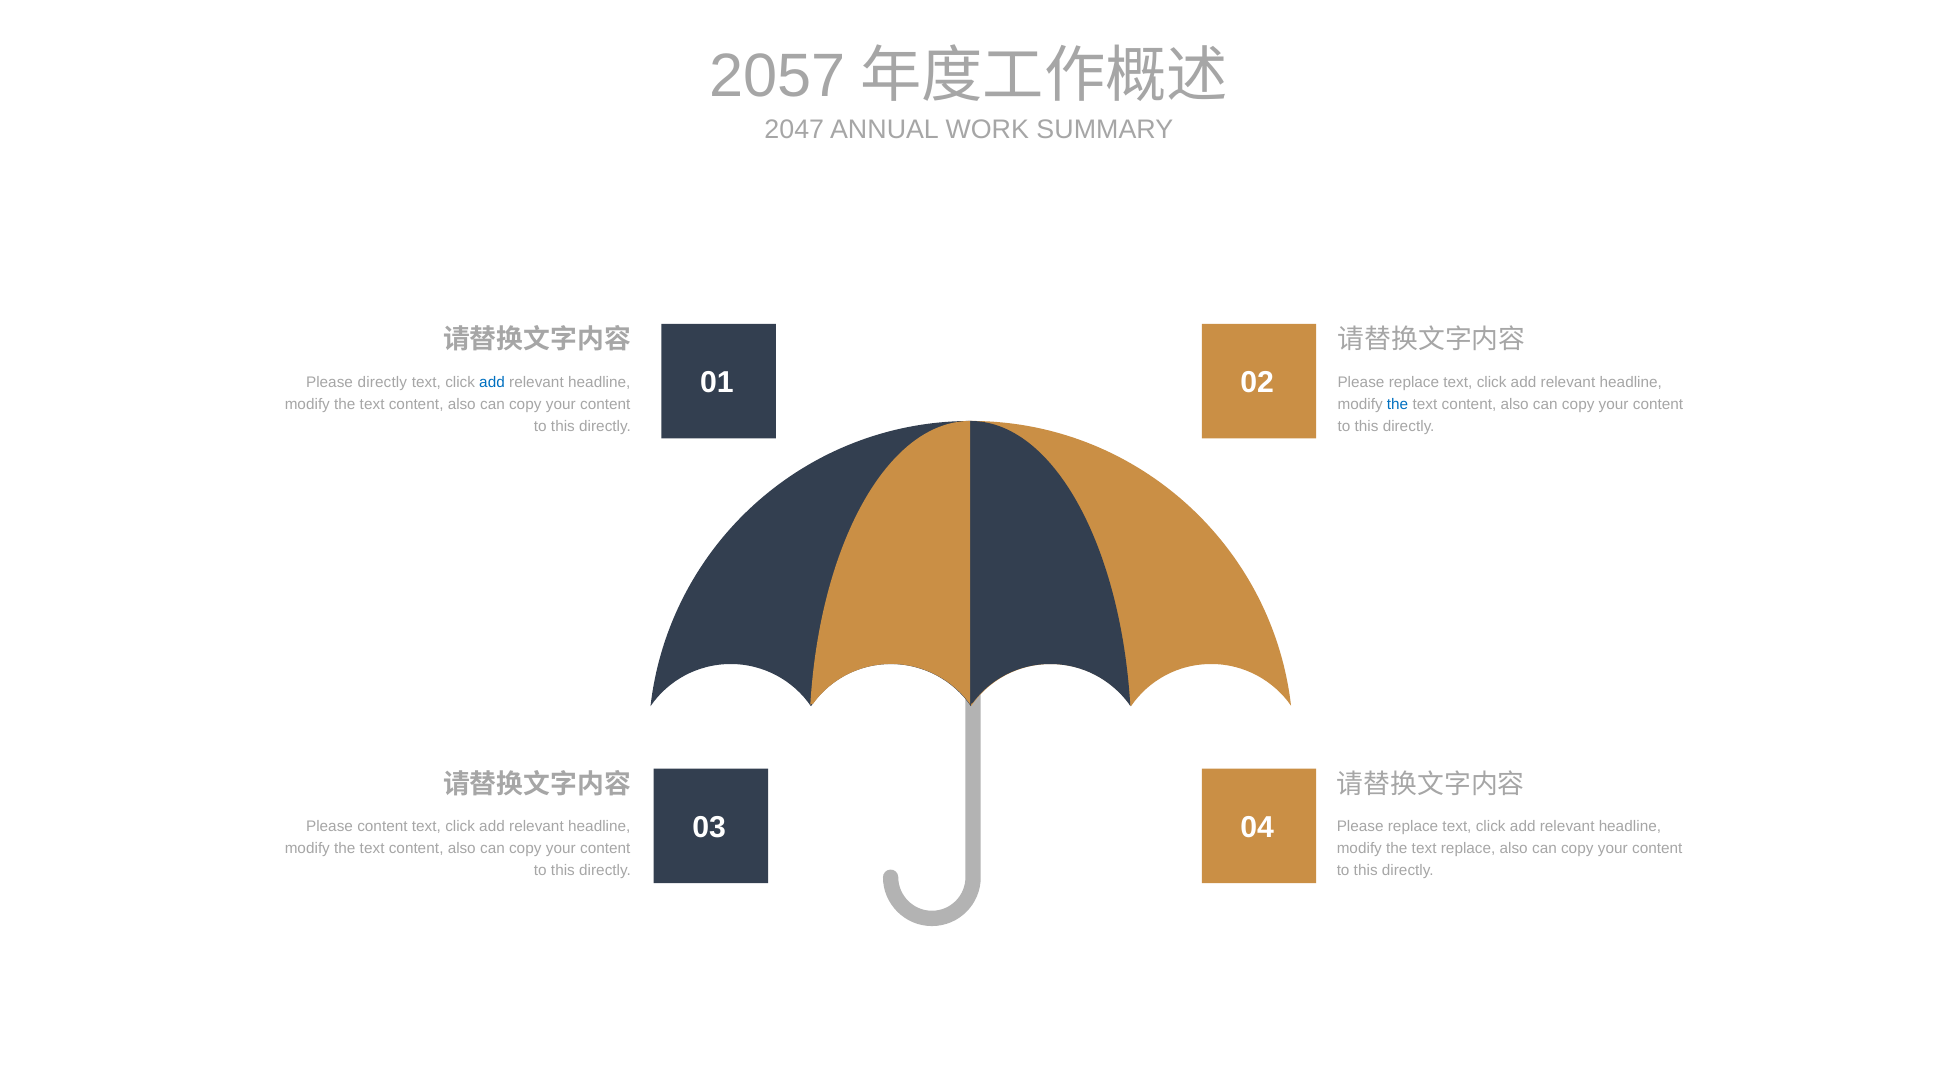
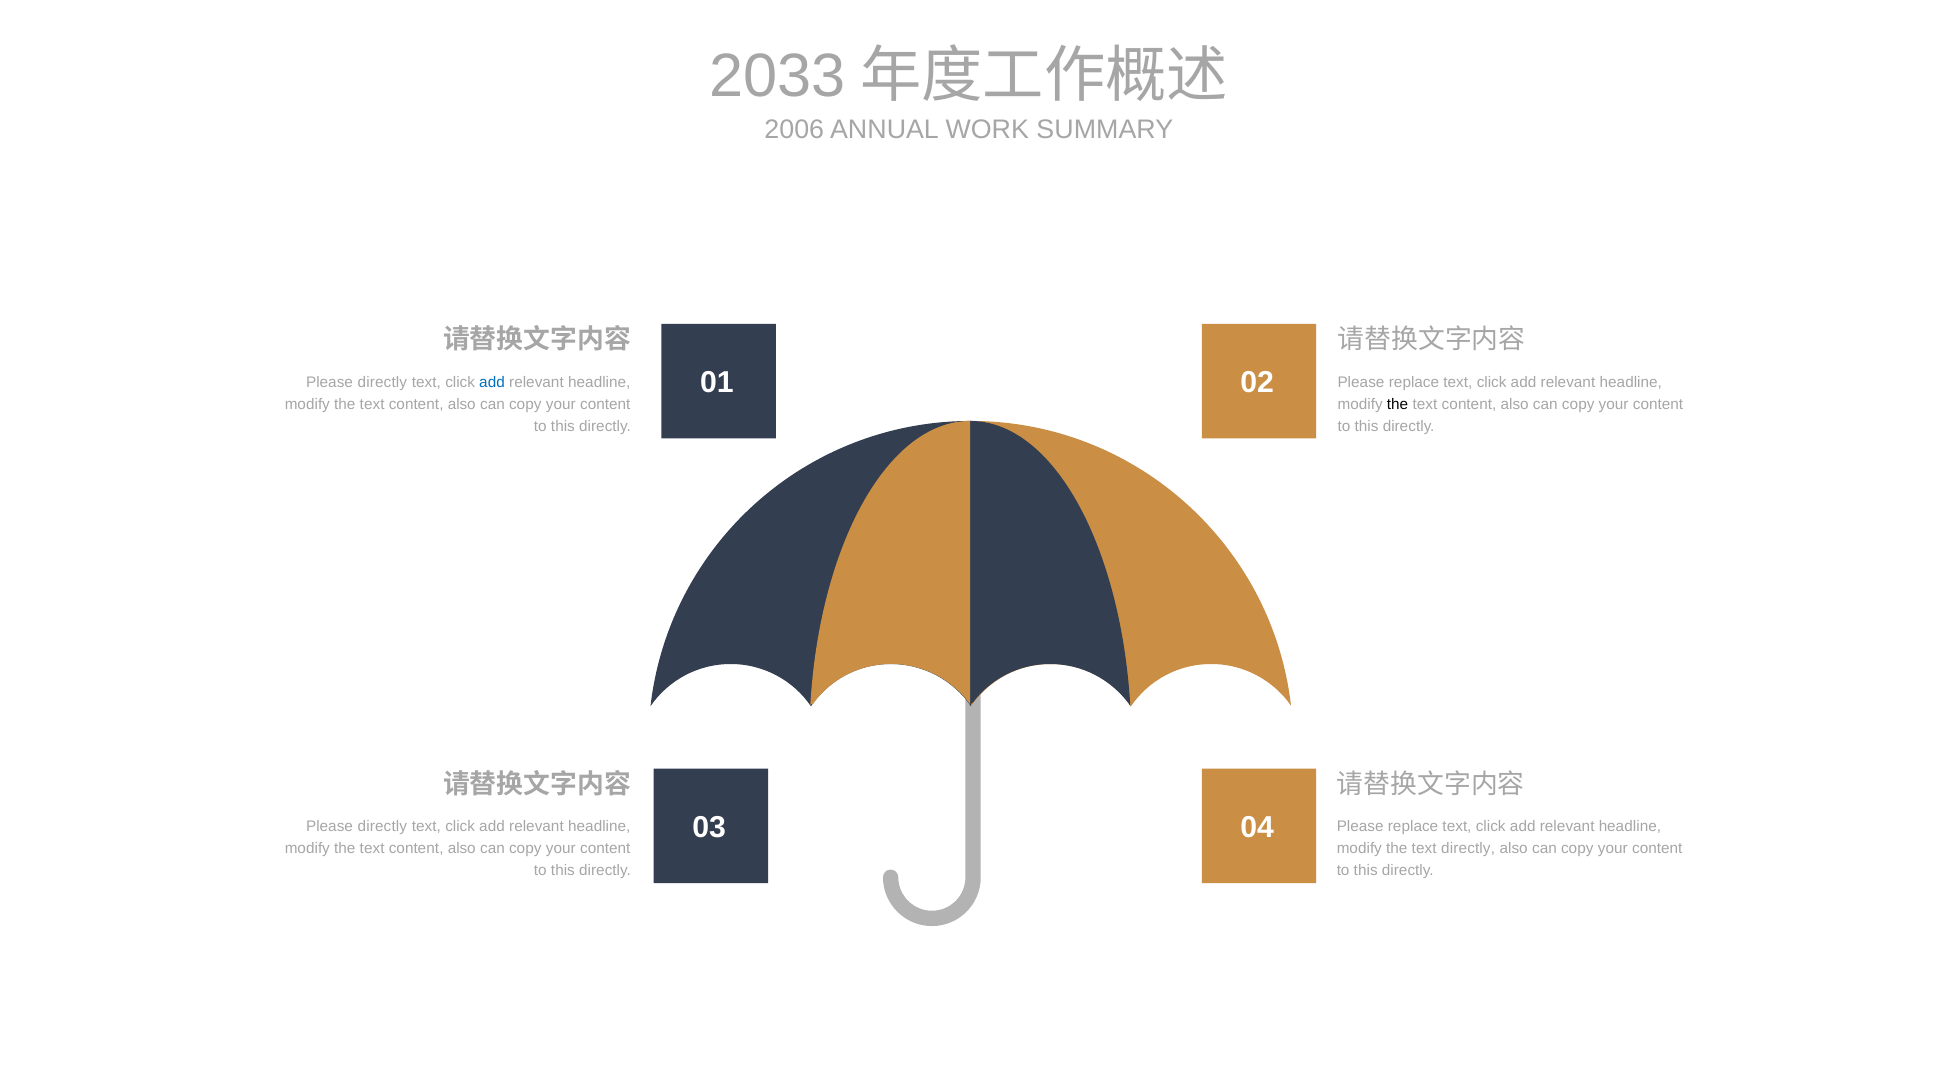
2057: 2057 -> 2033 (778, 77)
2047: 2047 -> 2006 (794, 130)
the colour: blue -> black (1398, 404)
content: content -> directly (382, 827)
text replace: replace -> directly (1468, 849)
